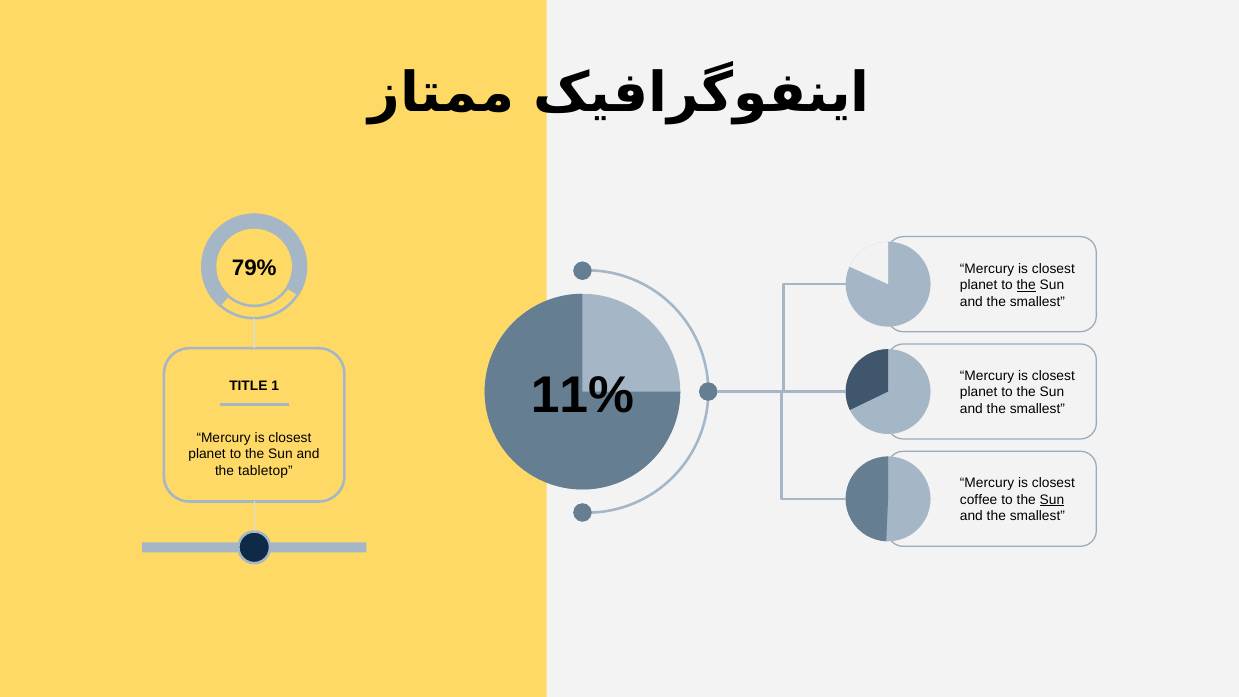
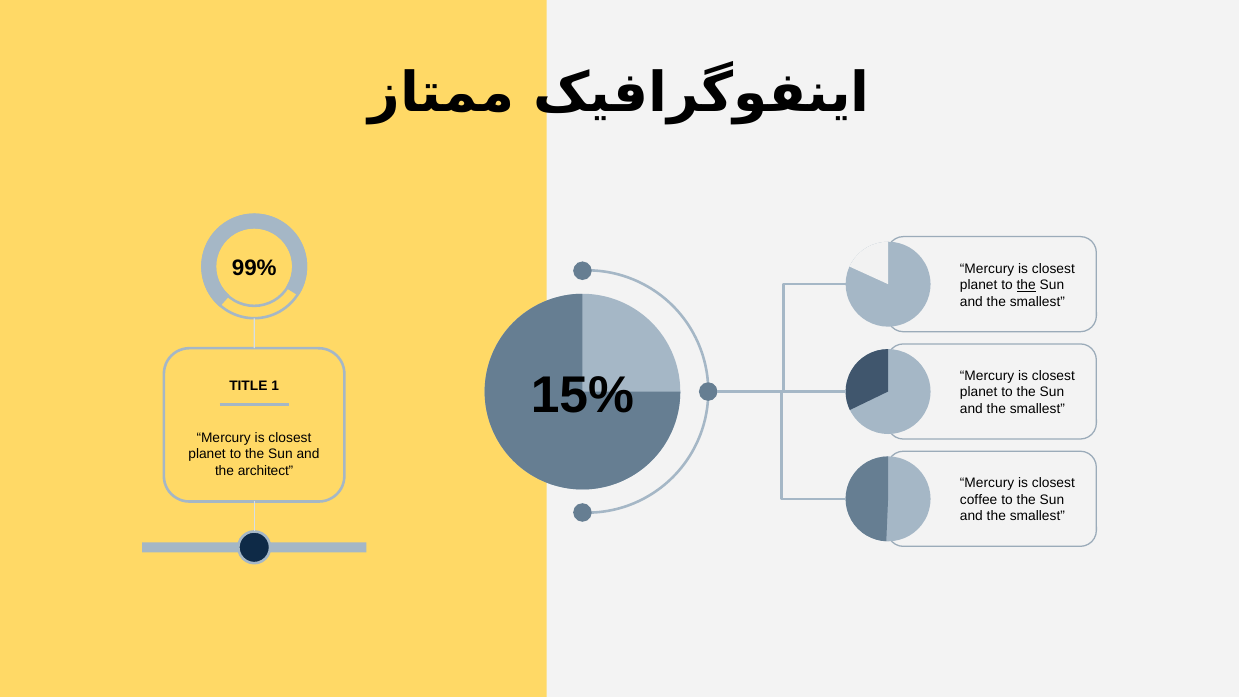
79%: 79% -> 99% (254, 268)
11%: 11% -> 15% (582, 395)
tabletop: tabletop -> architect (266, 471)
Sun underline: present -> none (1052, 500)
